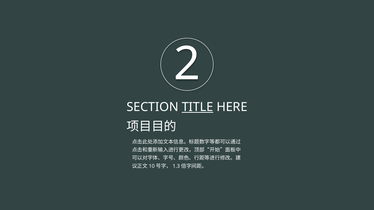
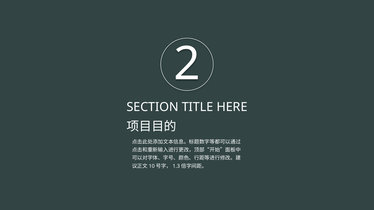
TITLE underline: present -> none (198, 107)
